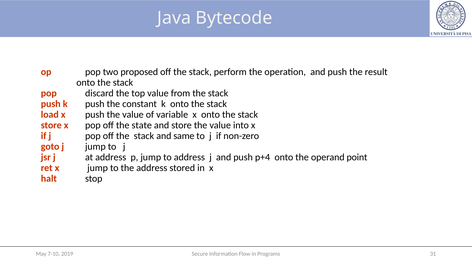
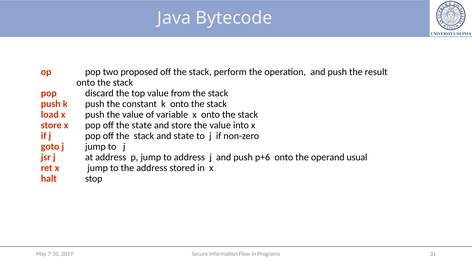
and same: same -> state (184, 136)
p+4: p+4 -> p+6 (263, 157)
point: point -> usual (357, 157)
